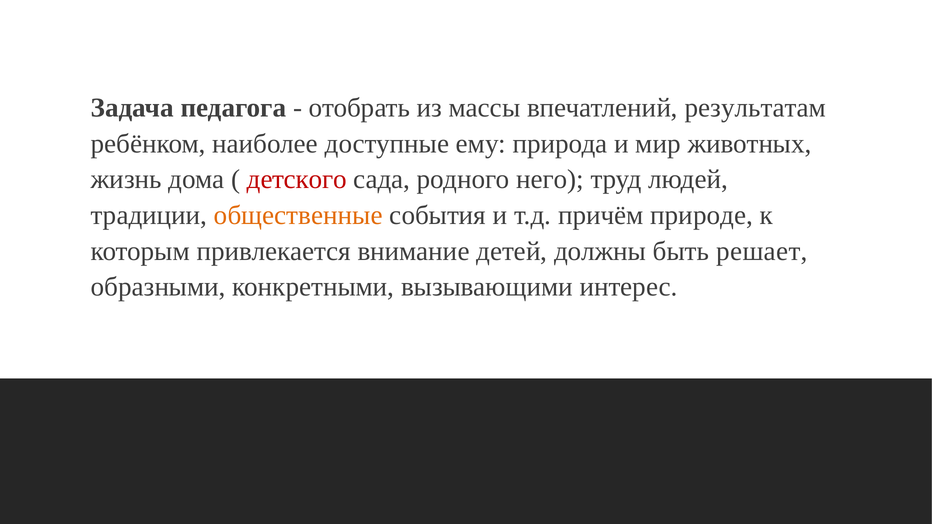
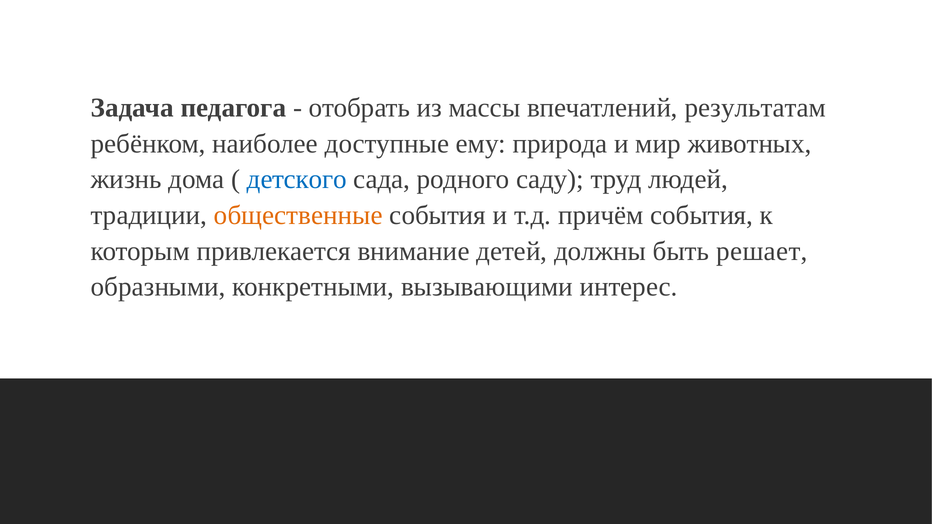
детского colour: red -> blue (297, 180)
него: него -> саду (550, 180)
причём природе: природе -> события (702, 215)
